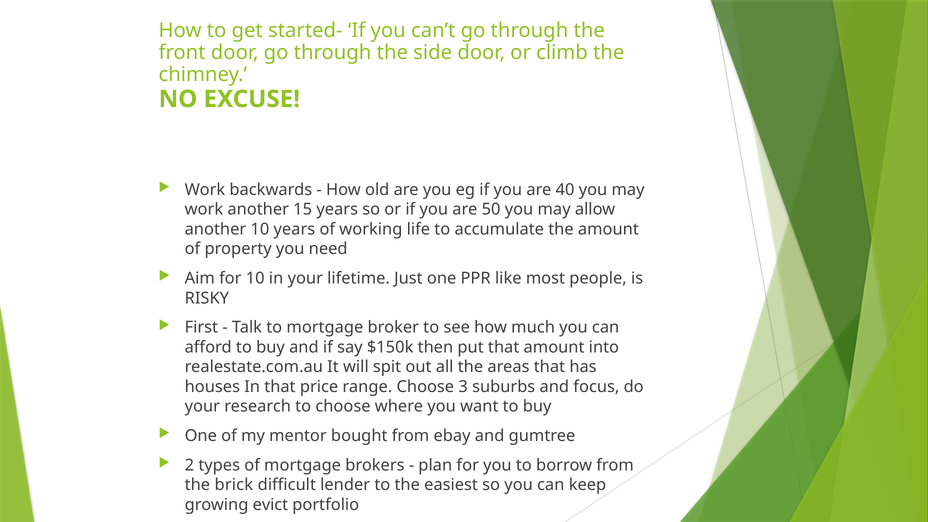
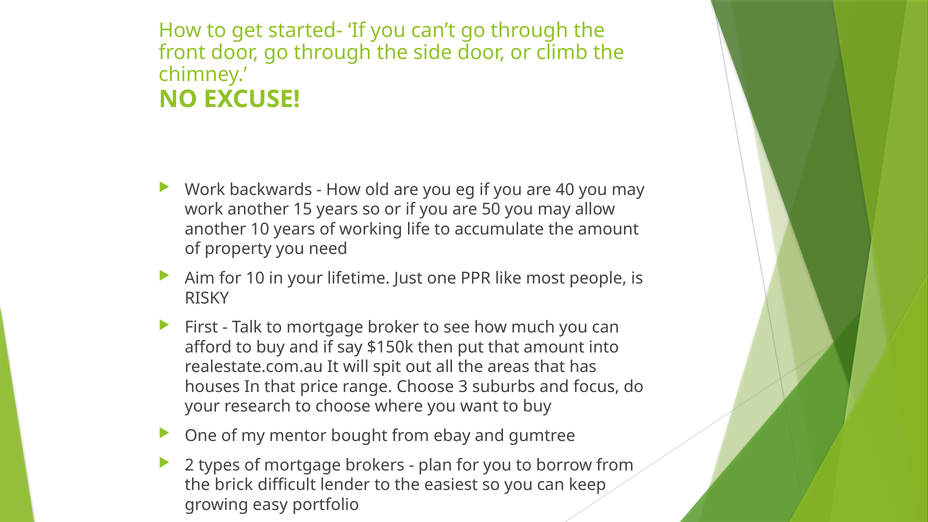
evict: evict -> easy (270, 505)
